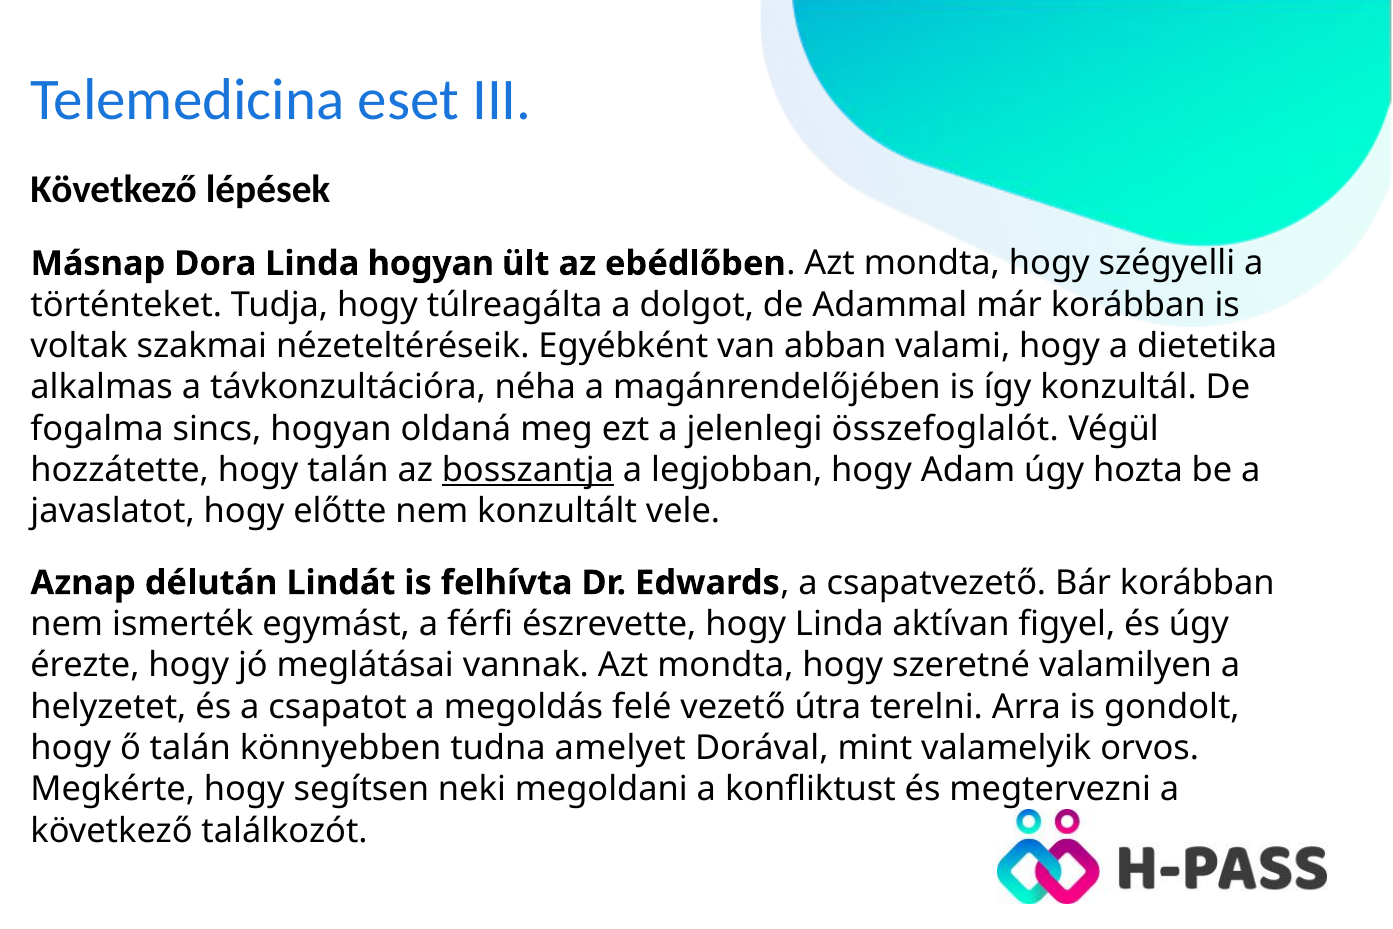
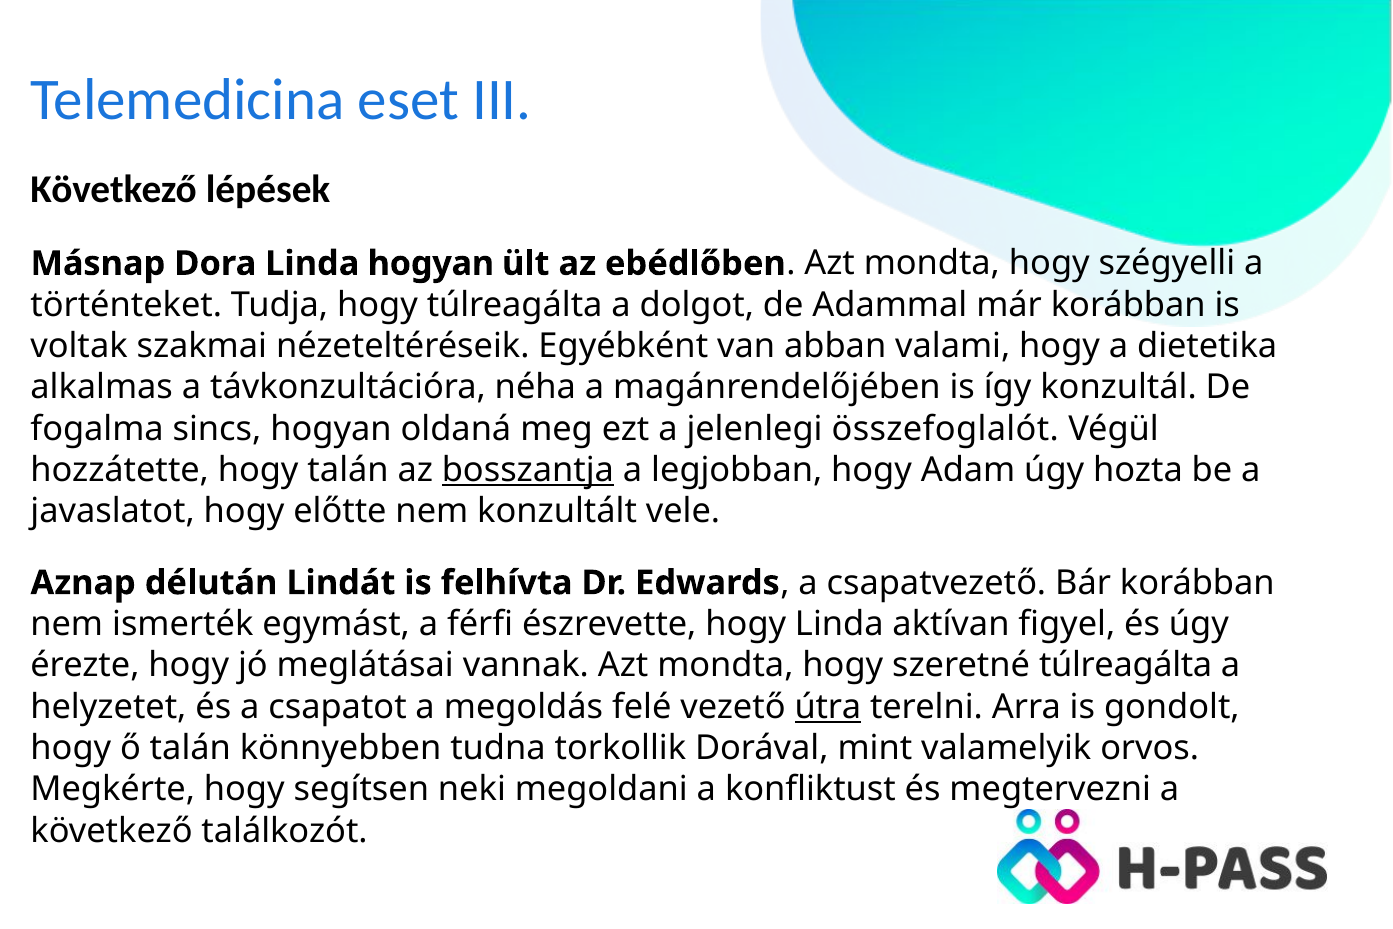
szeretné valamilyen: valamilyen -> túlreagálta (1126, 665)
útra underline: none -> present (828, 706)
amelyet: amelyet -> torkollik (620, 748)
